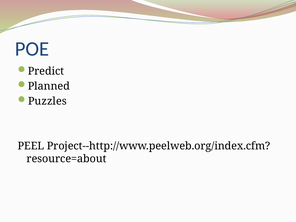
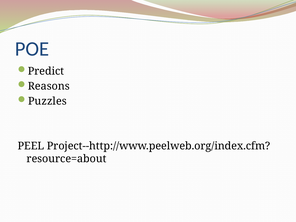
Planned: Planned -> Reasons (49, 86)
